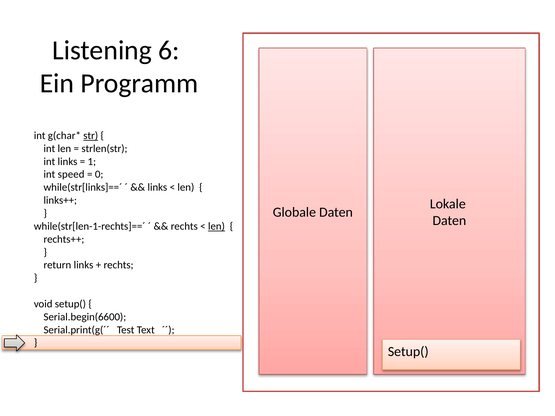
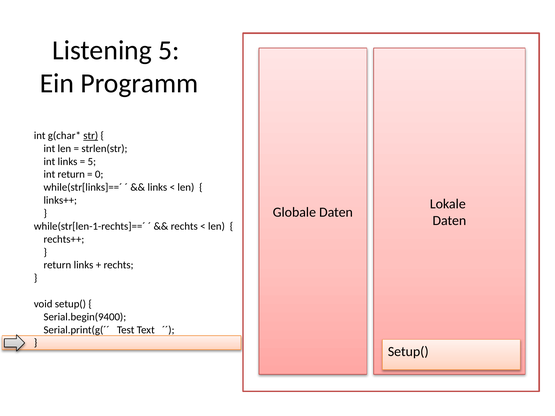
Listening 6: 6 -> 5 (169, 50)
1: 1 -> 5 (92, 162)
int speed: speed -> return (71, 175)
len underline: present -> none (216, 226)
Serial.begin(6600: Serial.begin(6600 -> Serial.begin(9400 (85, 317)
